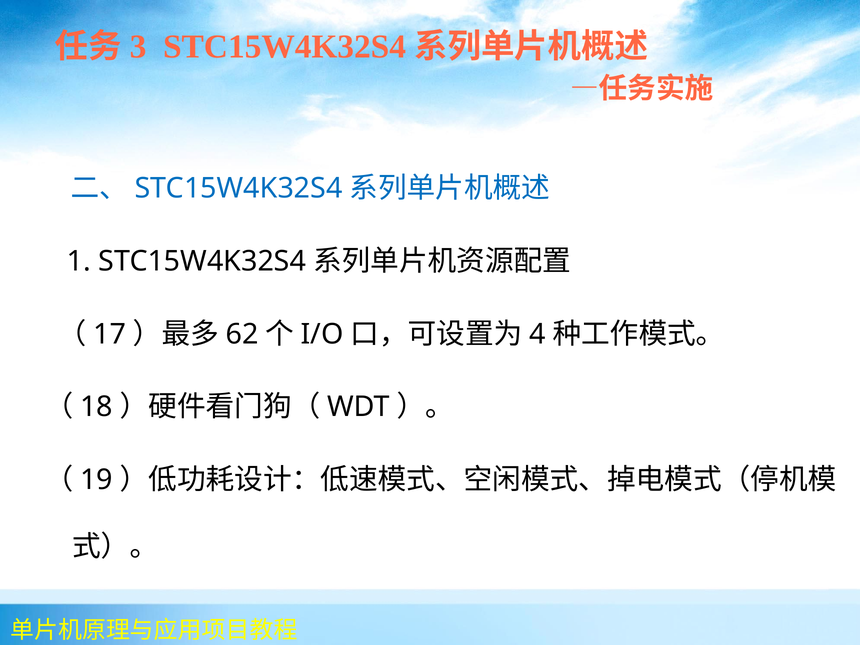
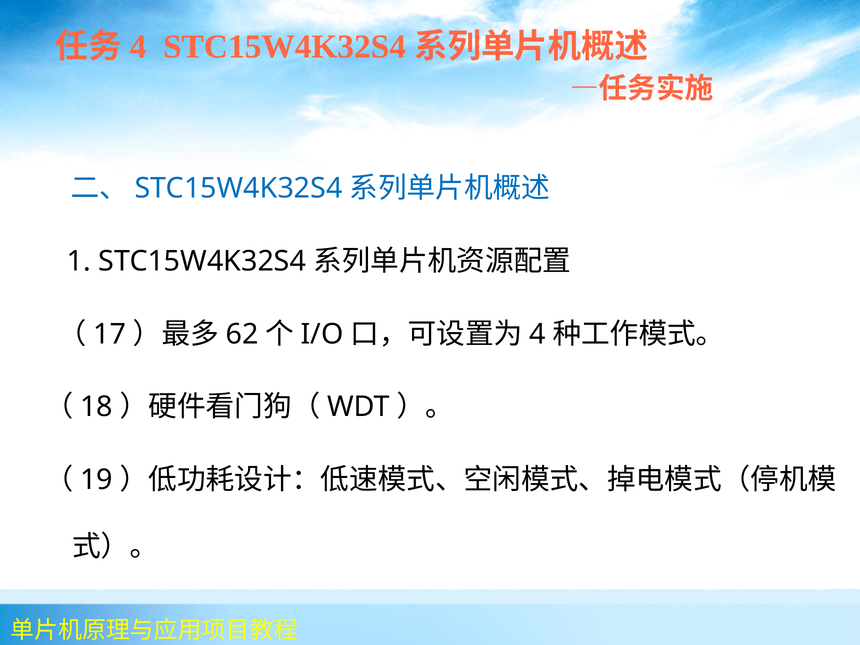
3: 3 -> 4 (138, 47)
